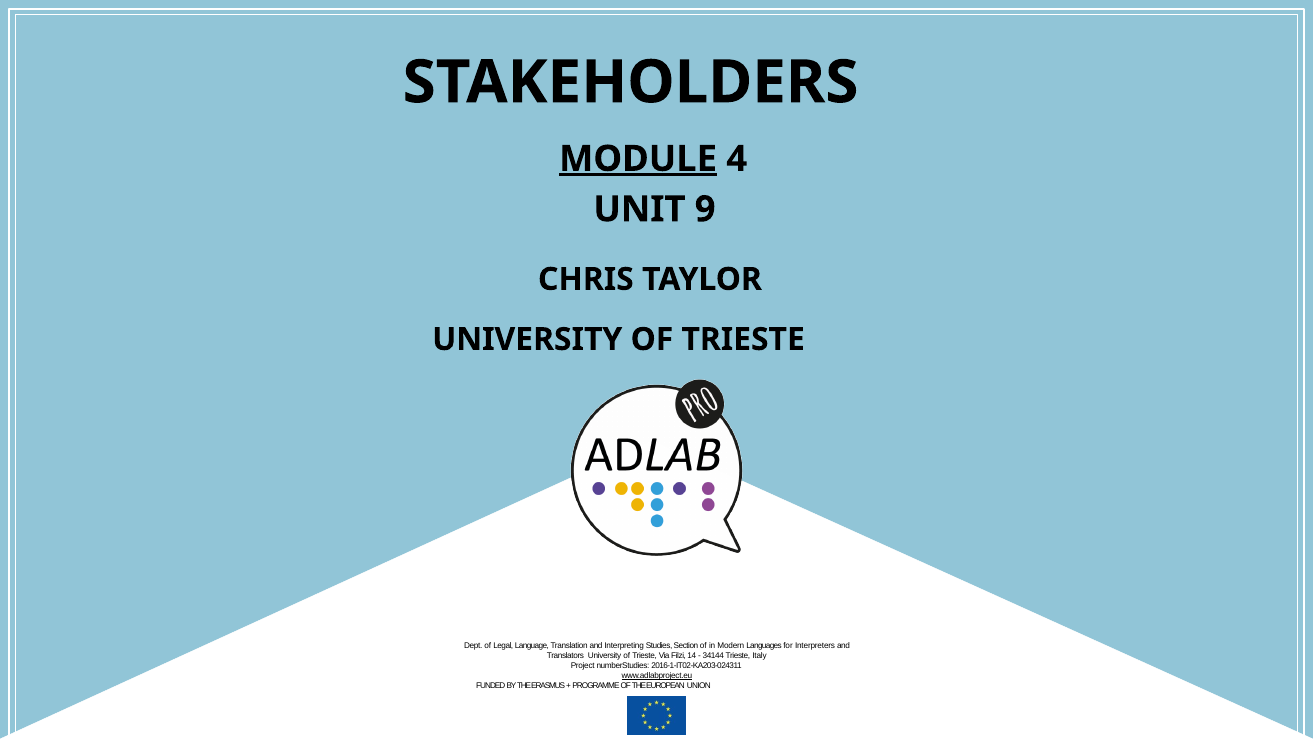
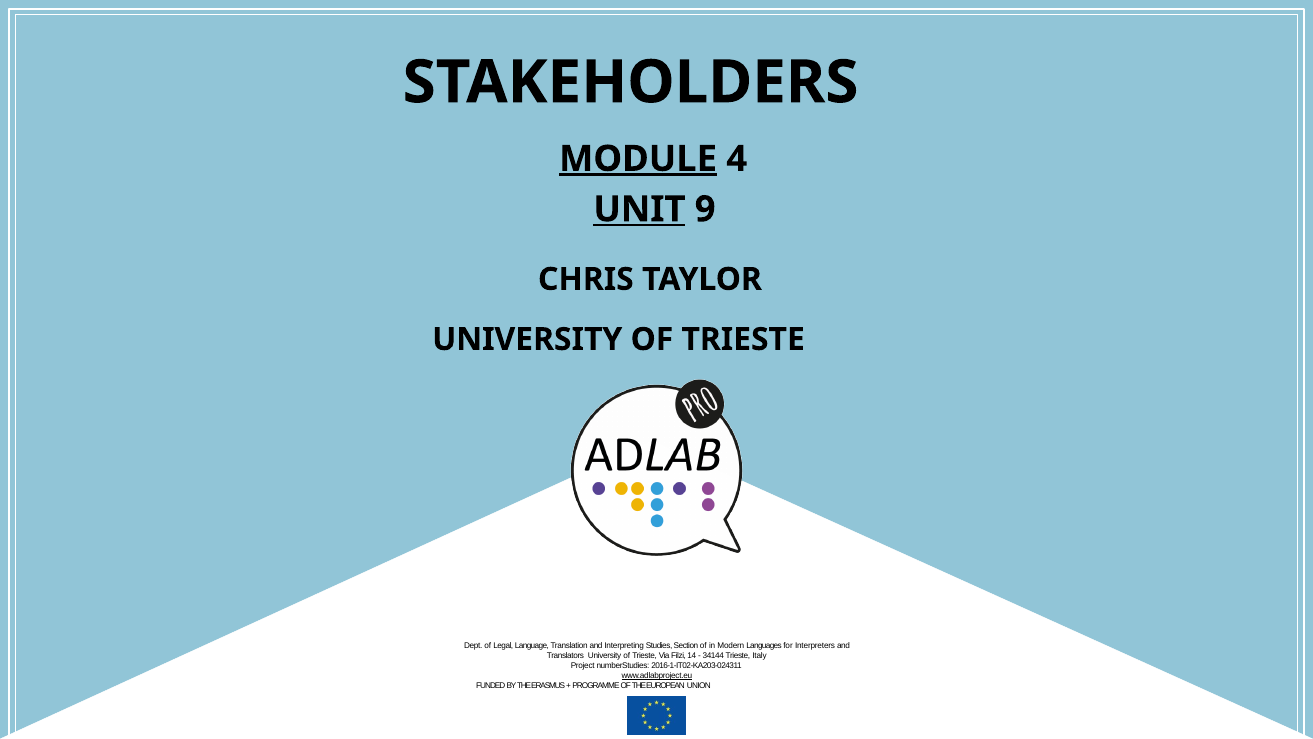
UNIT underline: none -> present (639, 209)
